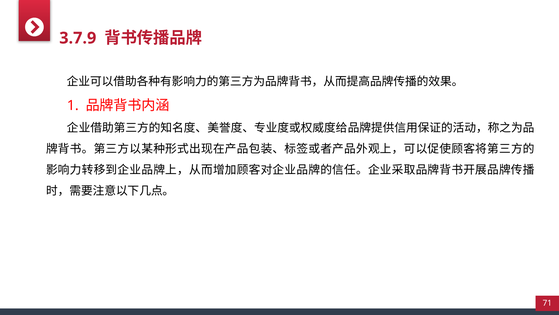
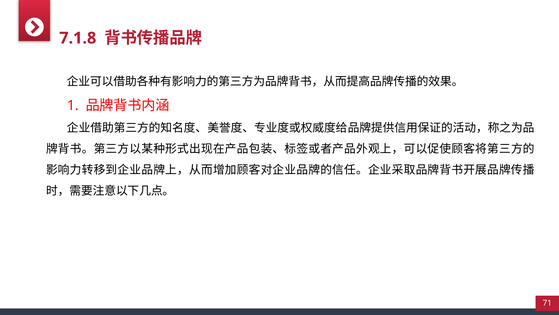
3.7.9: 3.7.9 -> 7.1.8 (78, 38)
